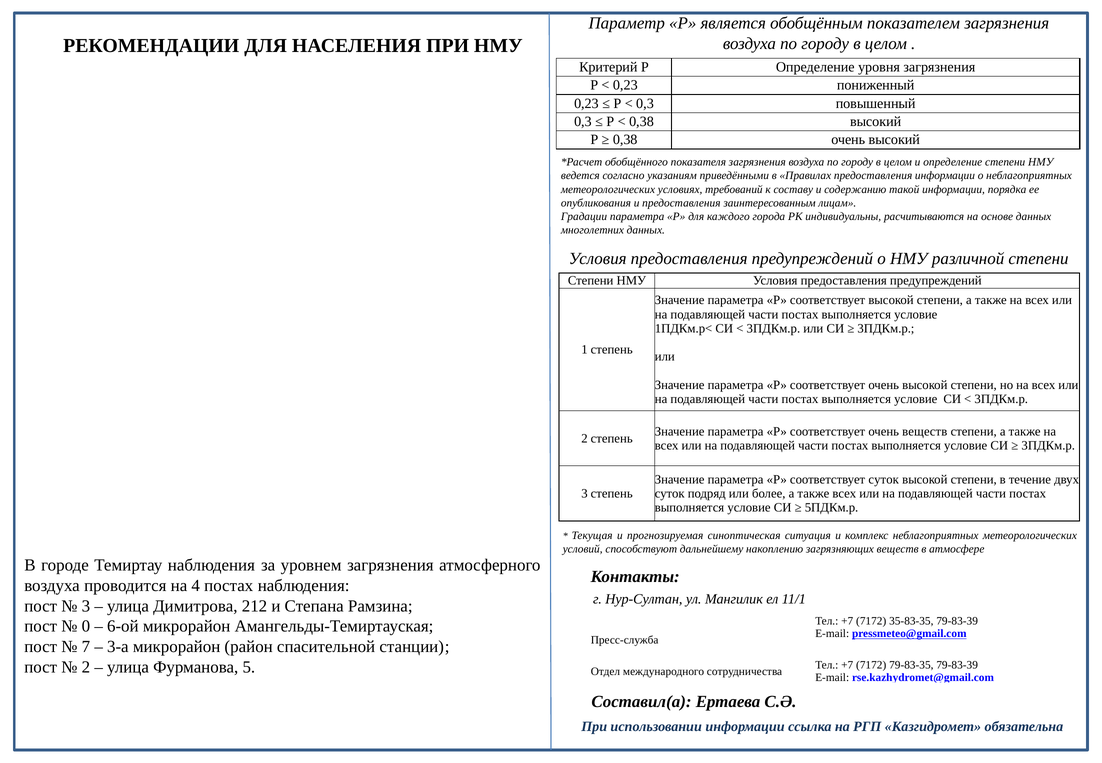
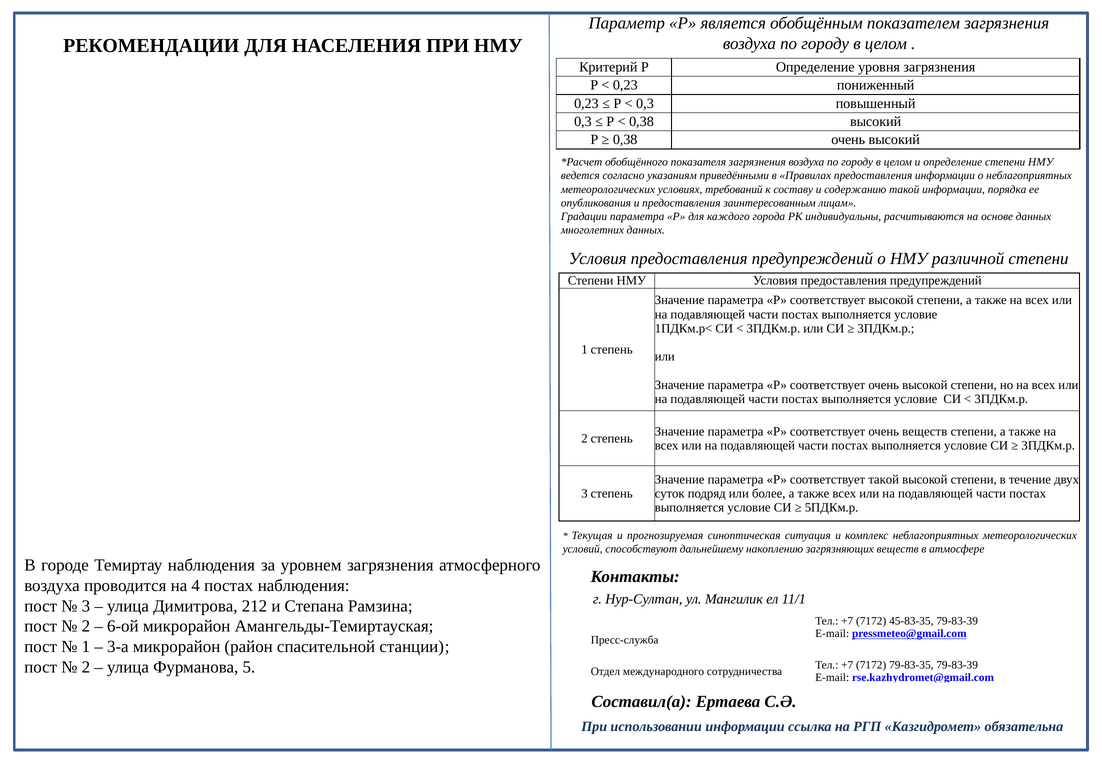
соответствует суток: суток -> такой (884, 479)
35-83-35: 35-83-35 -> 45-83-35 (911, 621)
0: 0 -> 2 (86, 626)
7: 7 -> 1 (86, 647)
